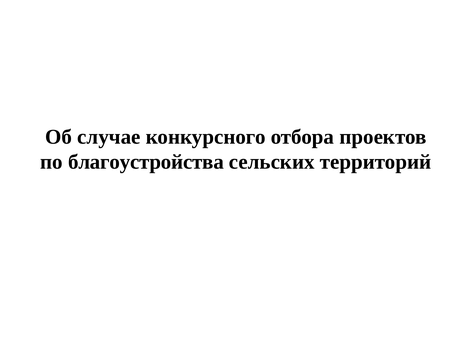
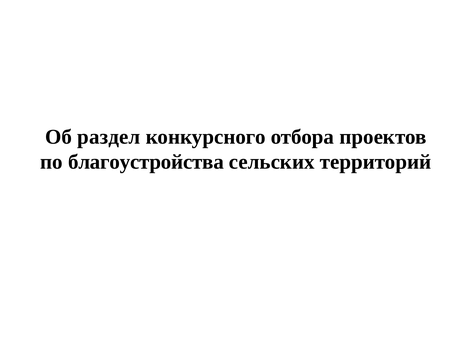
случае: случае -> раздел (109, 137)
